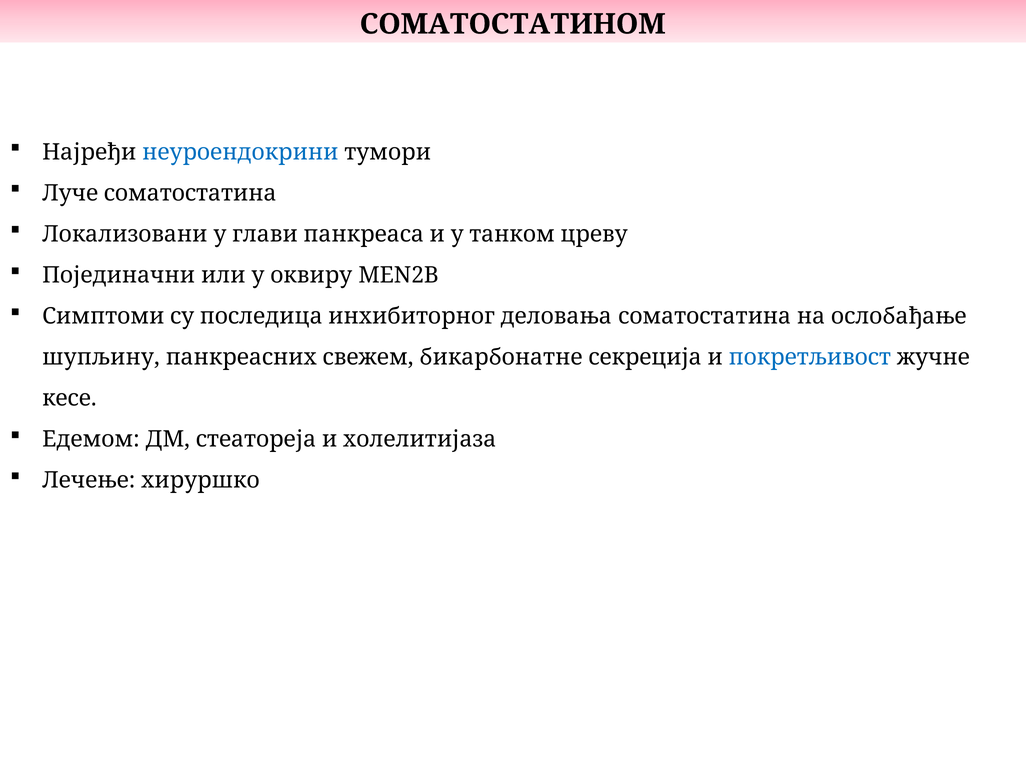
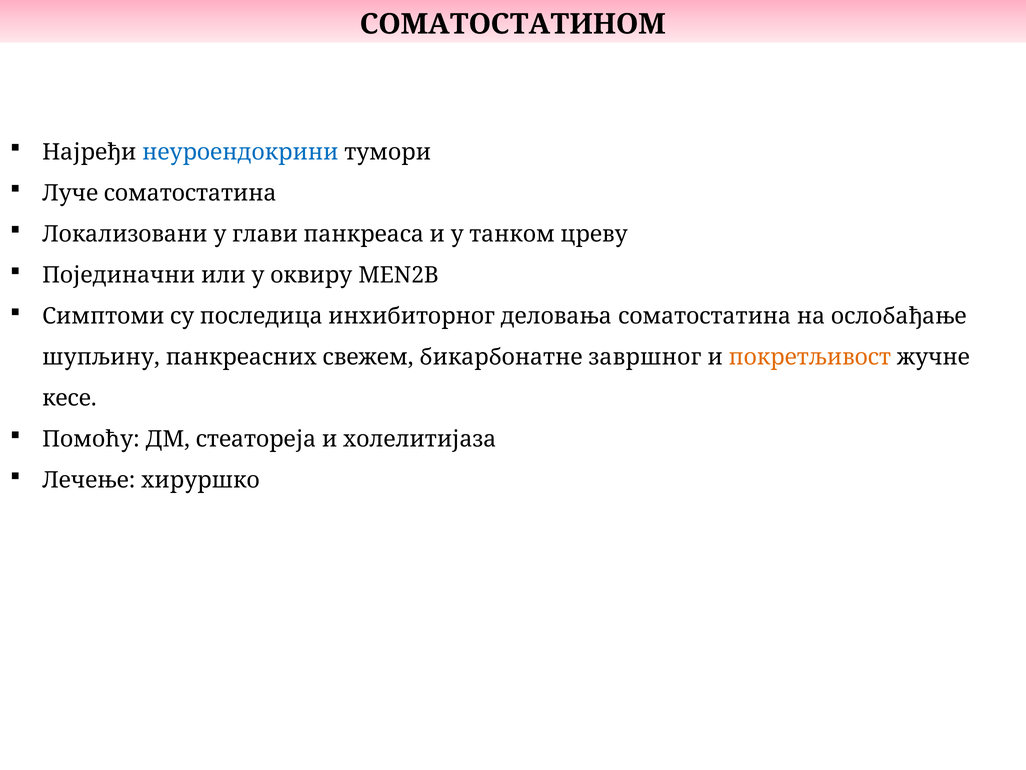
секреција: секреција -> завршног (645, 357)
покретљивост colour: blue -> orange (810, 357)
Едемом: Едемом -> Помоћу (91, 439)
